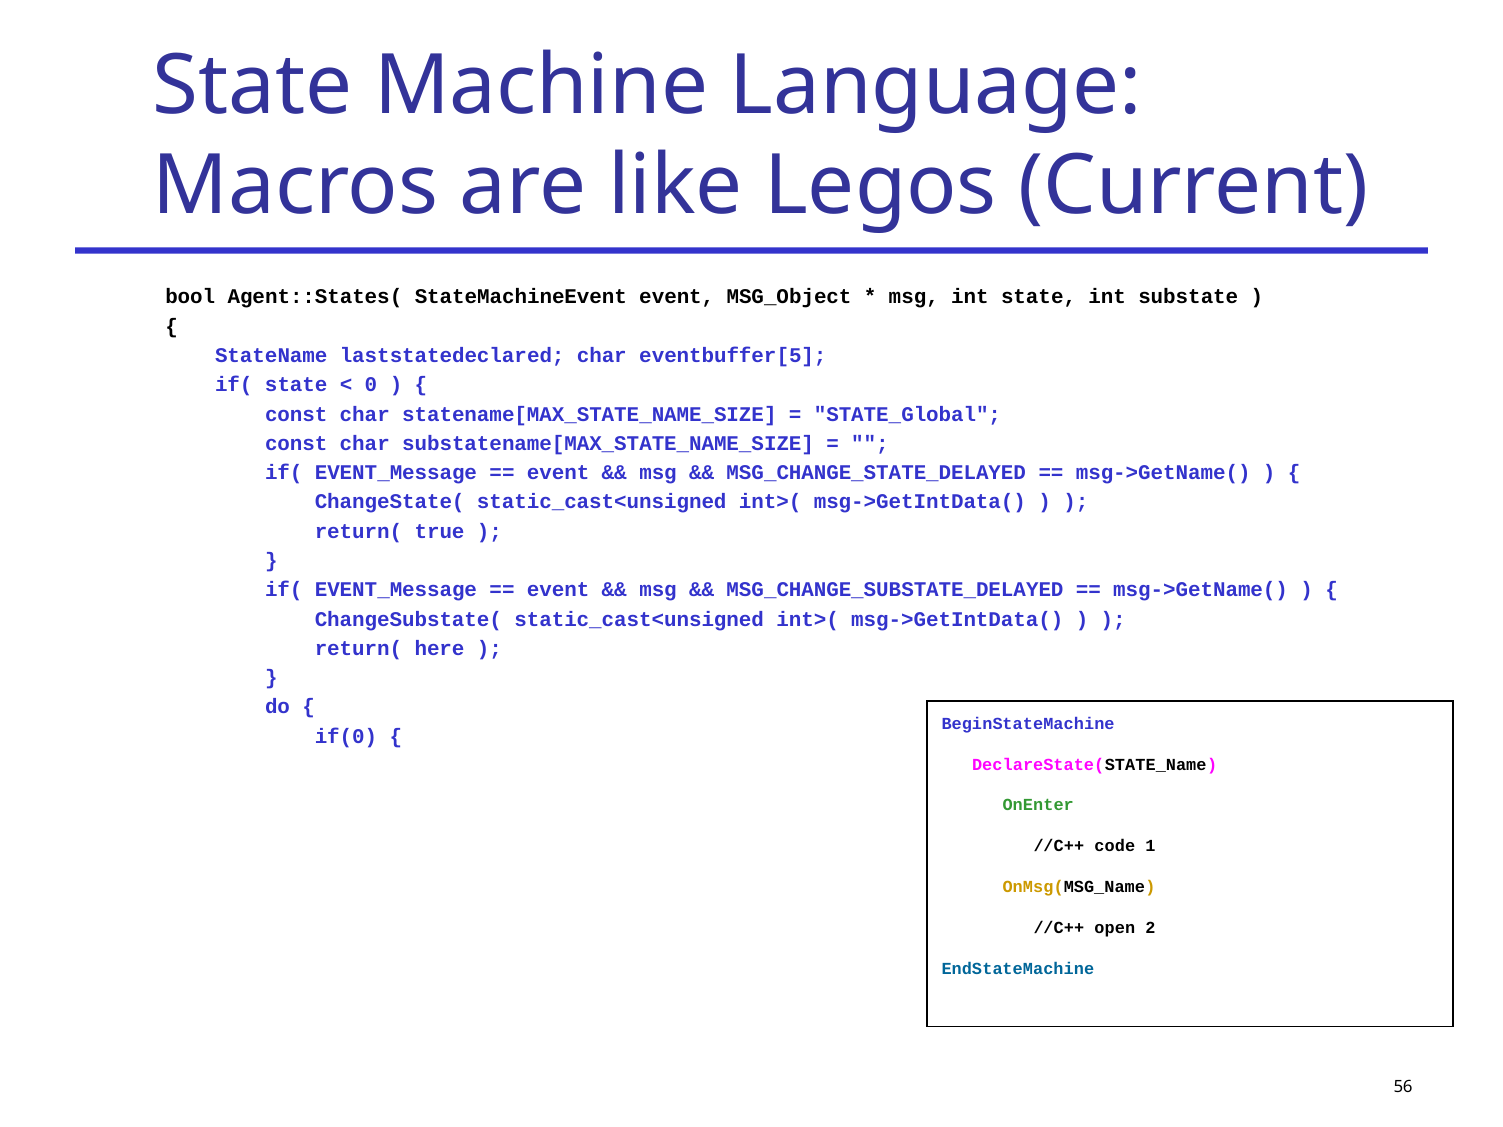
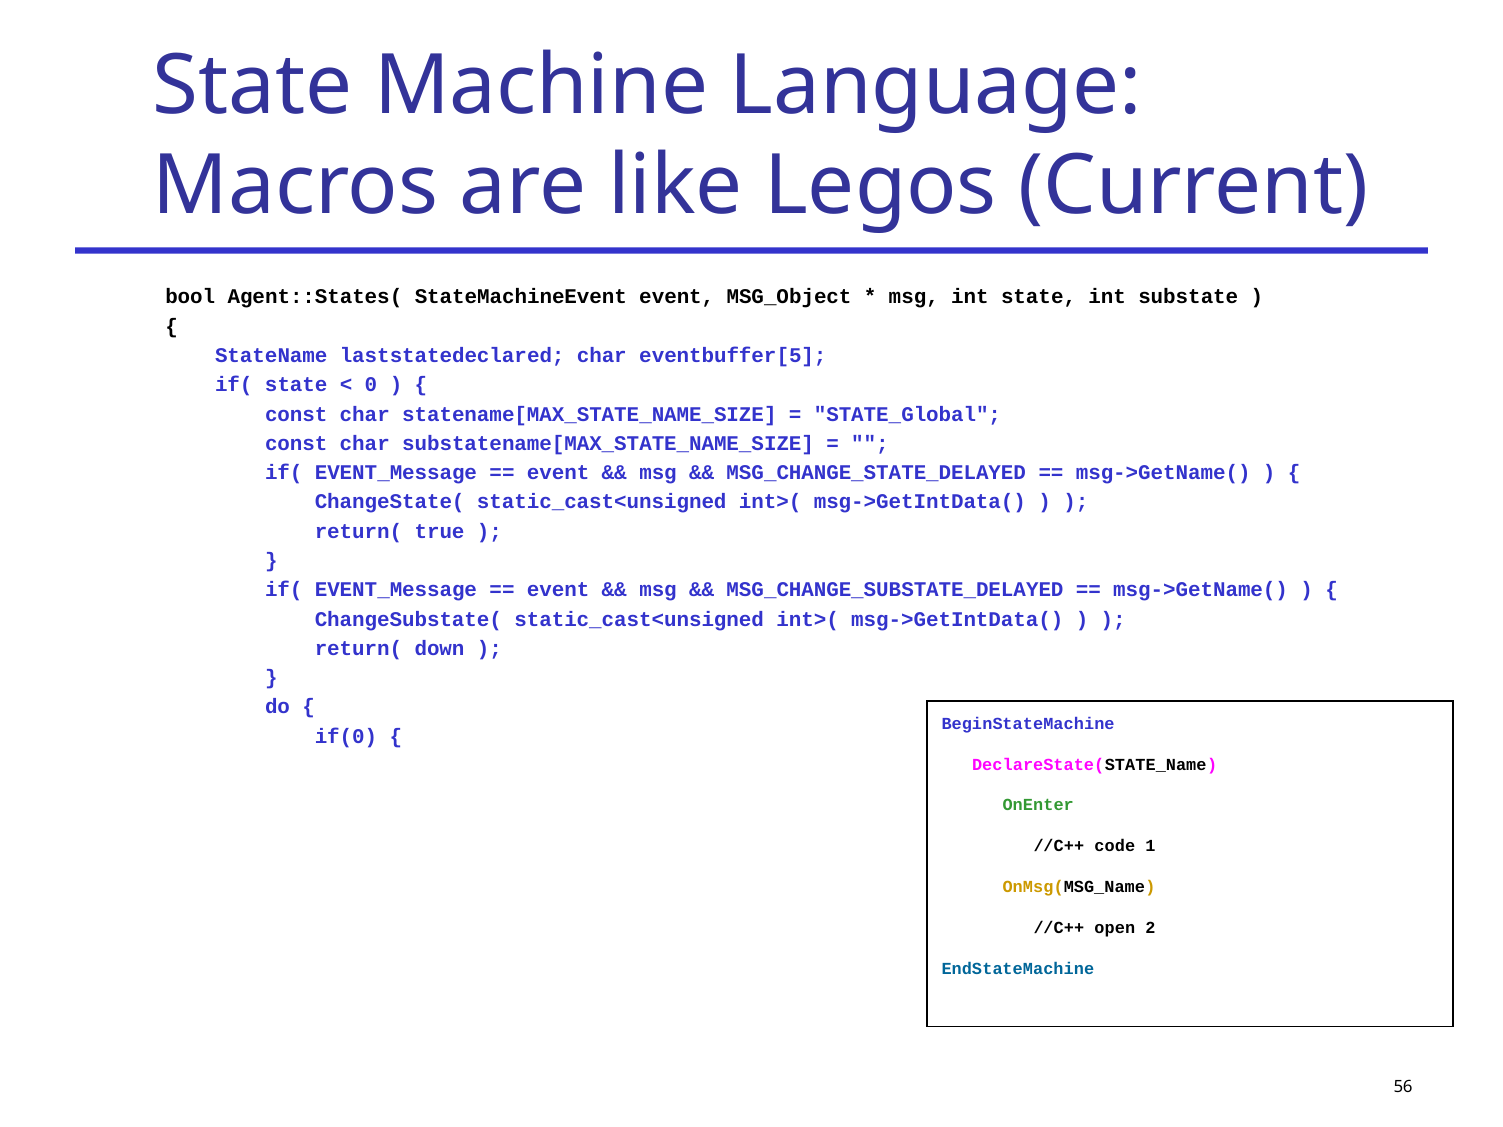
here: here -> down (440, 649)
